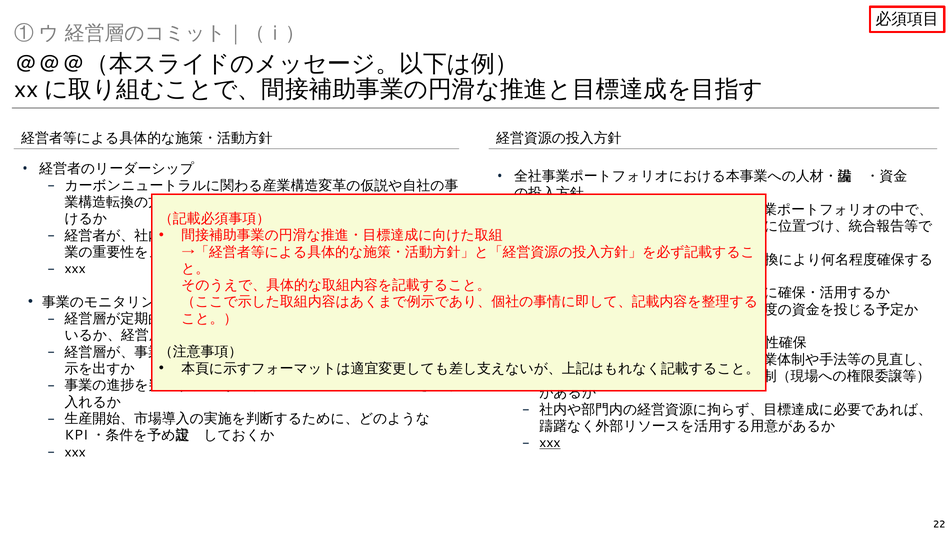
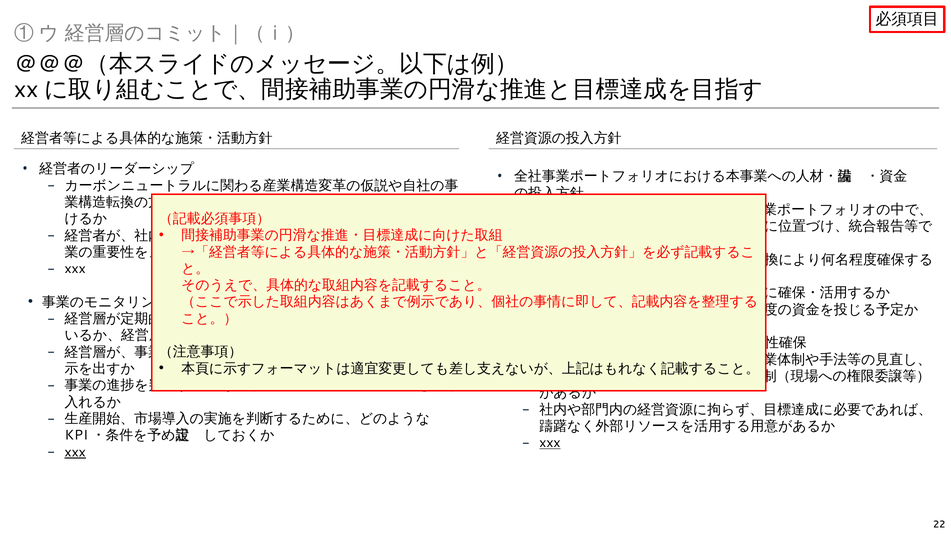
xxx underline: none -> present (75, 452)
